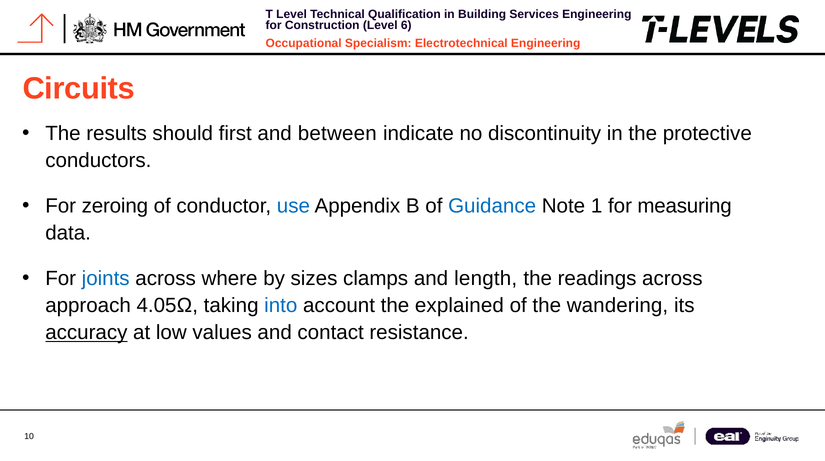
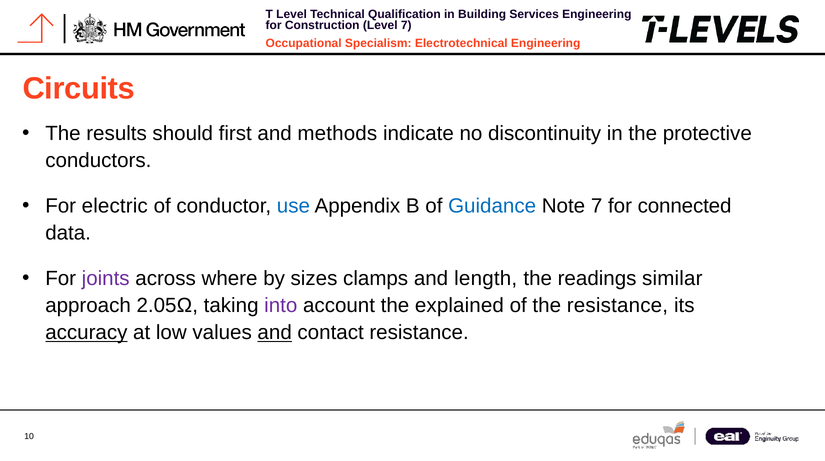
6: 6 -> 7 (406, 25)
between: between -> methods (337, 134)
zeroing: zeroing -> electric (115, 206)
Note 1: 1 -> 7 (597, 206)
measuring: measuring -> connected (685, 206)
joints colour: blue -> purple (106, 278)
readings across: across -> similar (672, 278)
4.05Ω: 4.05Ω -> 2.05Ω (167, 306)
into colour: blue -> purple (281, 306)
the wandering: wandering -> resistance (617, 306)
and underline: none -> present (275, 333)
